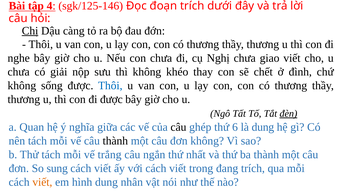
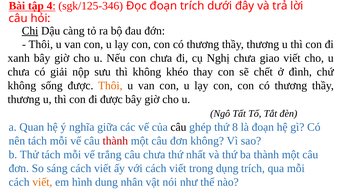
sgk/125-146: sgk/125-146 -> sgk/125-346 (91, 6)
nghe: nghe -> xanh (19, 58)
Thôi colour: blue -> orange (110, 85)
đèn underline: present -> none (288, 113)
6: 6 -> 8 (235, 127)
là dung: dung -> đoạn (263, 127)
thành colour: black -> red (115, 140)
câu ngắn: ngắn -> chưa (154, 154)
sung: sung -> sáng (57, 168)
đang: đang -> dụng (227, 168)
